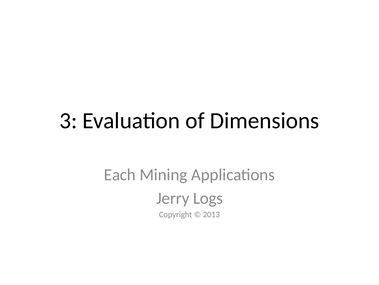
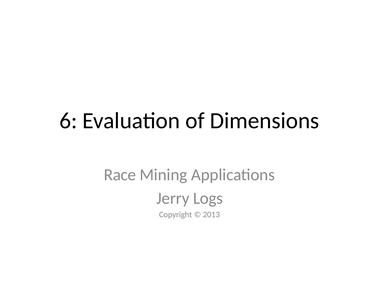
3: 3 -> 6 (68, 120)
Each: Each -> Race (120, 174)
